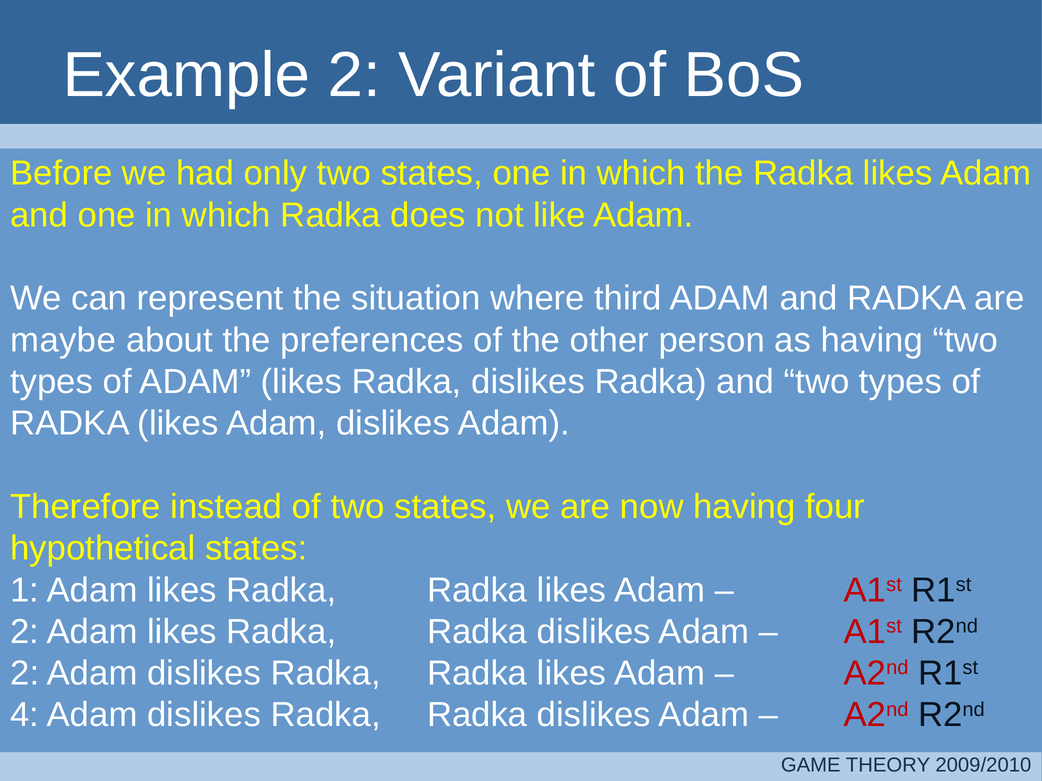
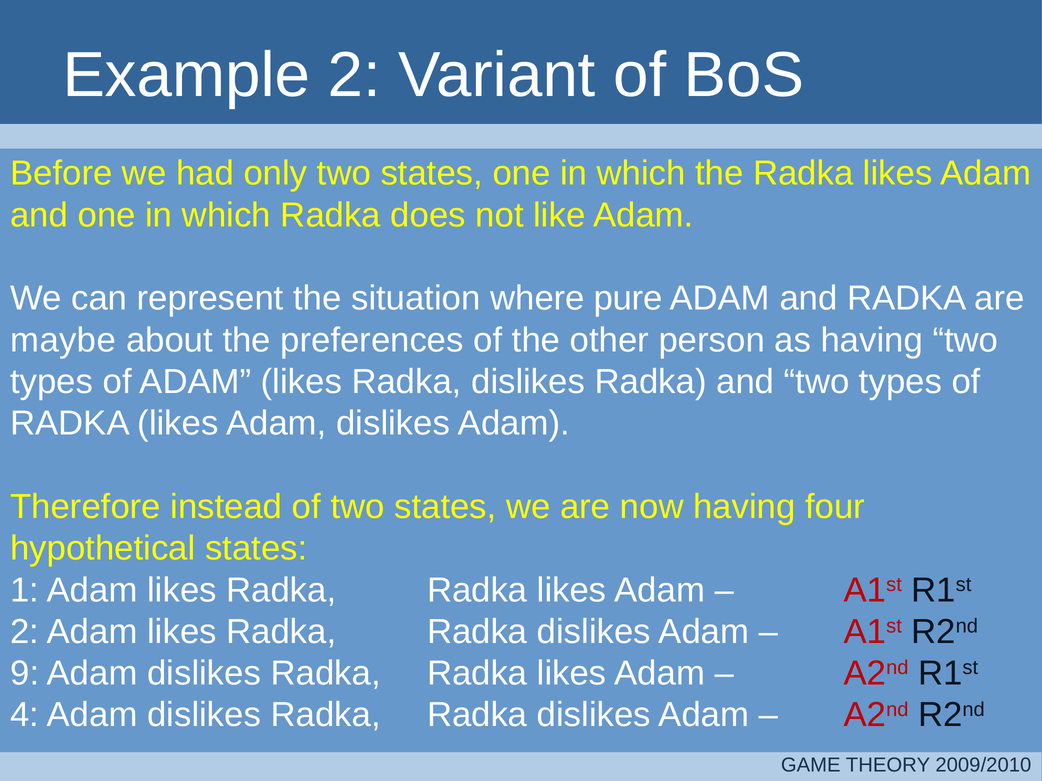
third: third -> pure (628, 299)
2: 2 -> 9 (25, 674)
